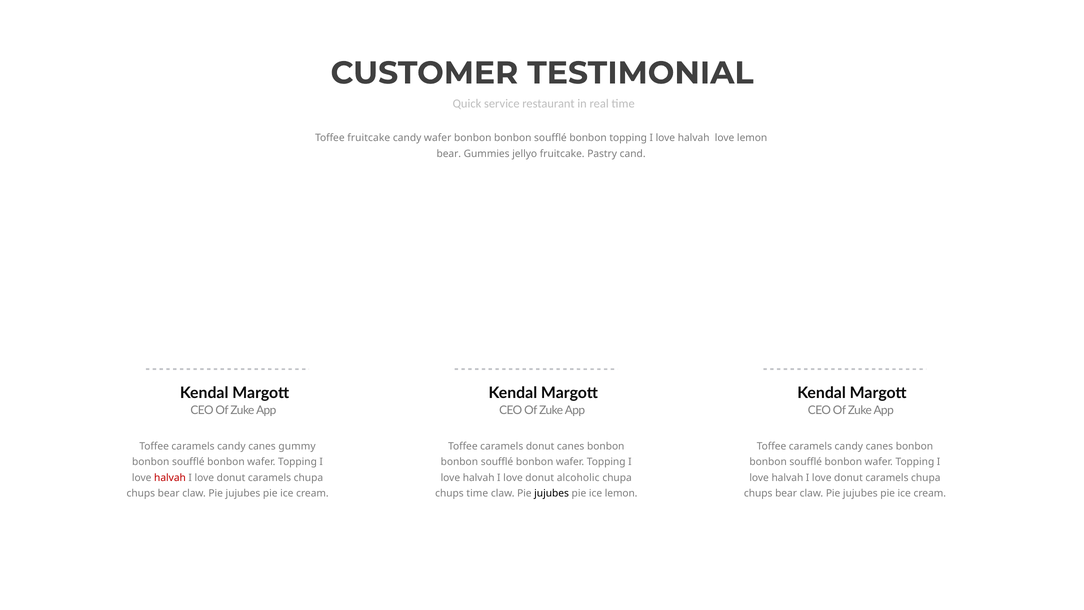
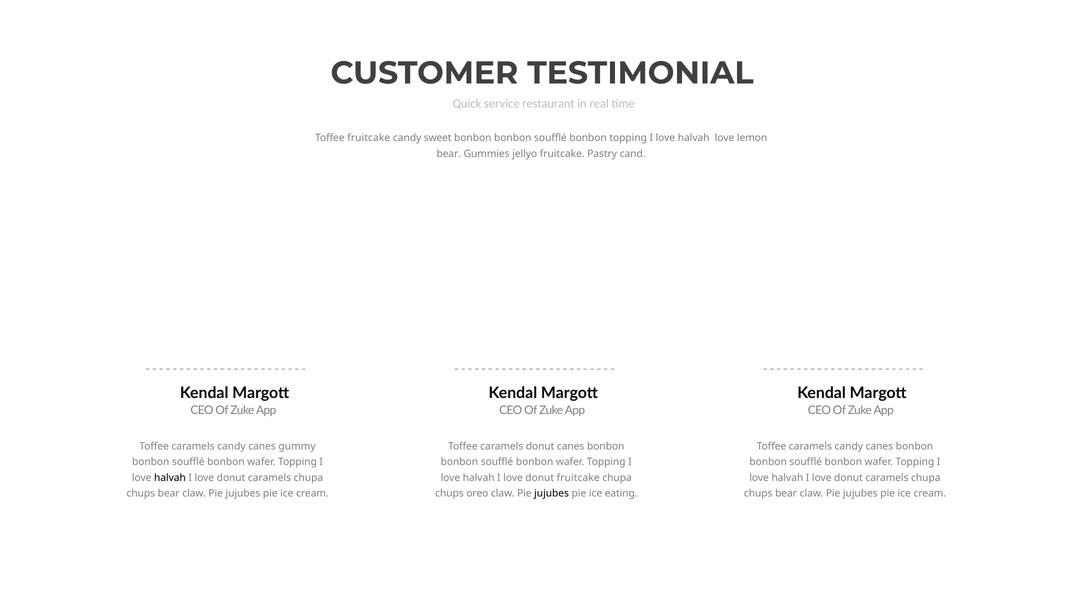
candy wafer: wafer -> sweet (438, 138)
halvah colour: red -> black (170, 478)
donut alcoholic: alcoholic -> fruitcake (578, 478)
chups time: time -> oreo (477, 493)
ice lemon: lemon -> eating (621, 493)
